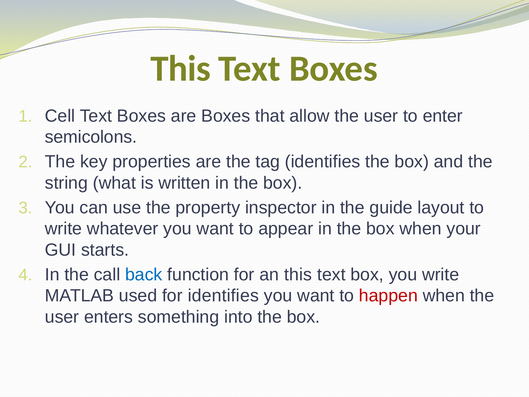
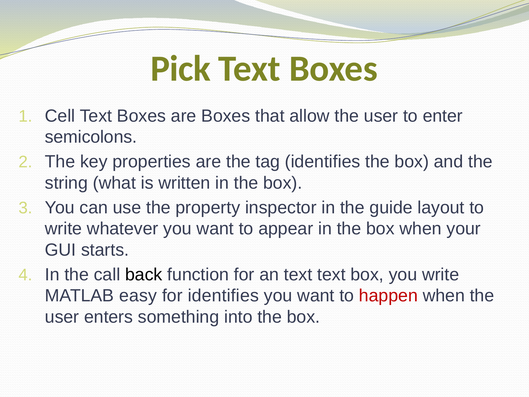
This: This -> Pick (181, 69)
back colour: blue -> black (144, 274)
an this: this -> text (298, 274)
used: used -> easy (138, 296)
